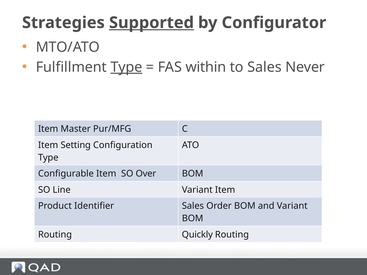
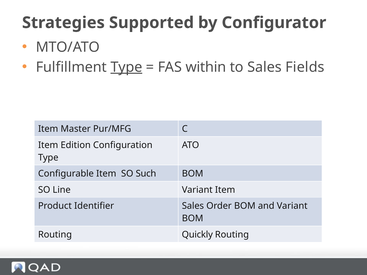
Supported underline: present -> none (151, 23)
Never: Never -> Fields (305, 67)
Setting: Setting -> Edition (76, 145)
Over: Over -> Such (146, 174)
